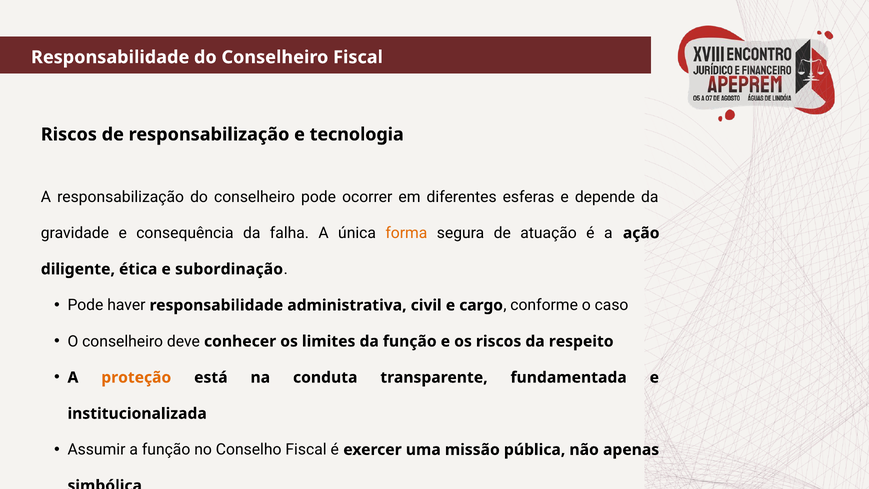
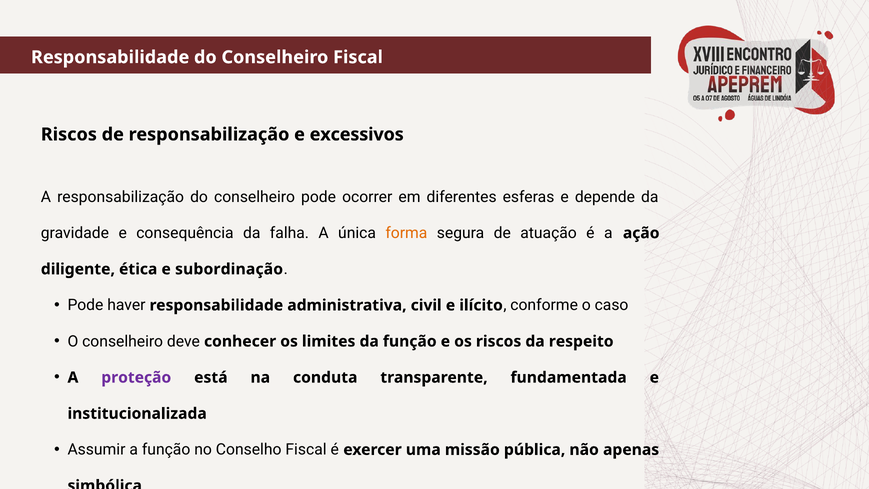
tecnologia: tecnologia -> excessivos (357, 134)
cargo: cargo -> ilícito (481, 305)
proteção colour: orange -> purple (136, 377)
